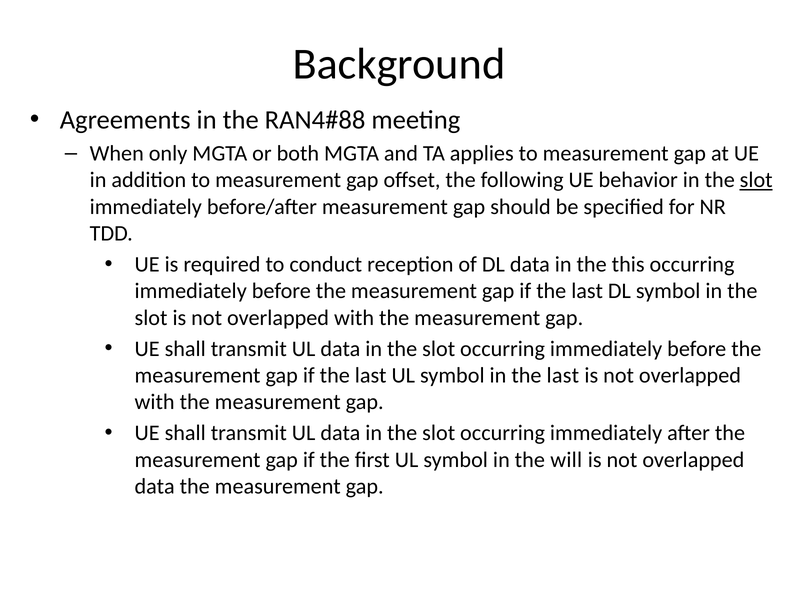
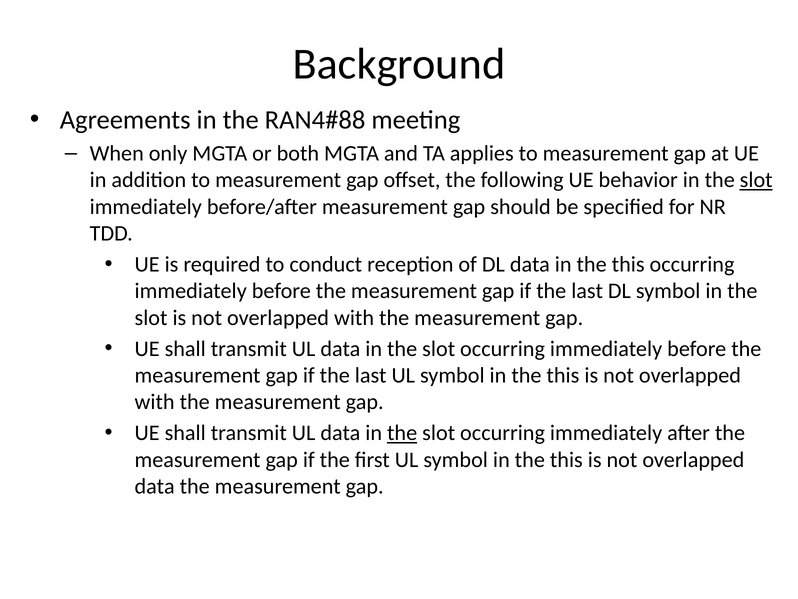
last: last -> this (563, 375)
the underline: none -> present (402, 433)
will: will -> this (566, 459)
